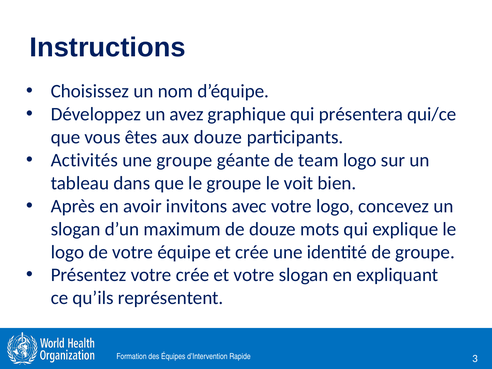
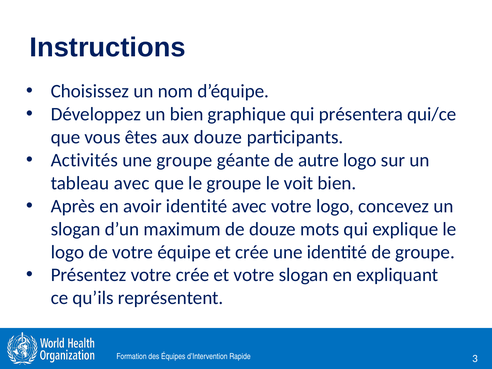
un avez: avez -> bien (187, 114)
team: team -> autre (319, 160)
tableau dans: dans -> avec (132, 183)
avoir invitons: invitons -> identité (197, 206)
